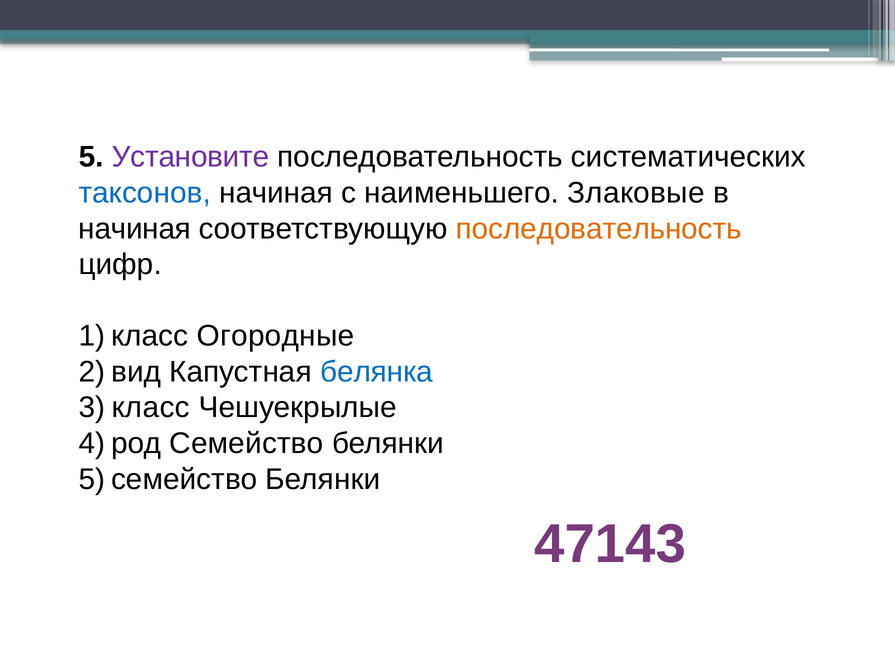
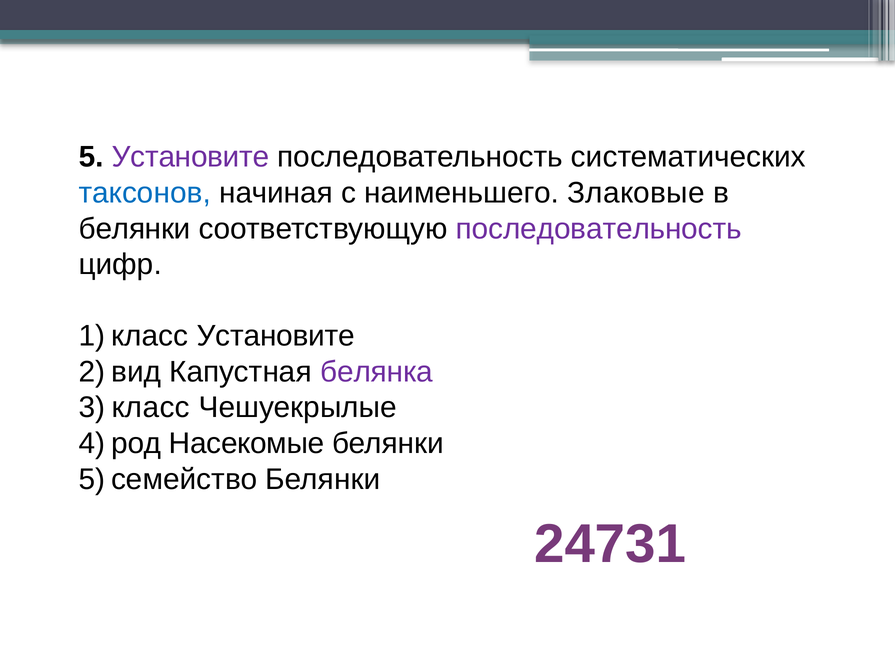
начиная: начиная -> белянки (135, 229)
последовательность colour: orange -> purple (599, 229)
класс Огородные: Огородные -> Установите (276, 336)
белянка colour: blue -> purple (376, 372)
род Семейство: Семейство -> Насекомые (247, 444)
47143: 47143 -> 24731 (610, 544)
